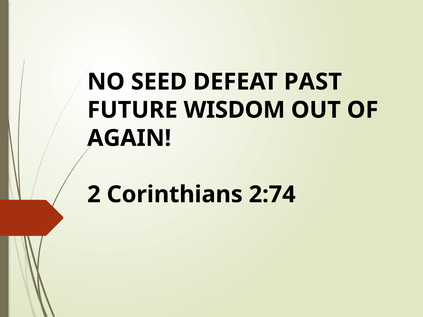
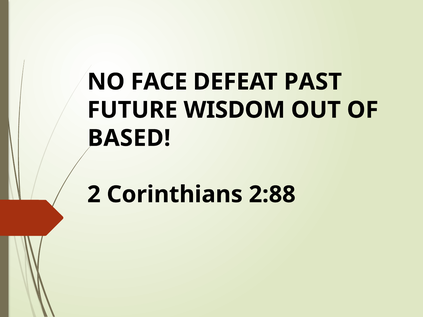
SEED: SEED -> FACE (159, 82)
AGAIN: AGAIN -> BASED (129, 138)
2:74: 2:74 -> 2:88 (272, 195)
